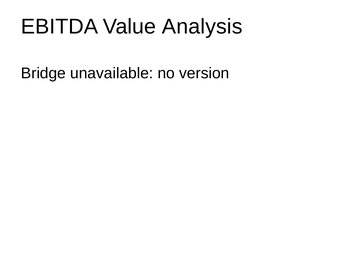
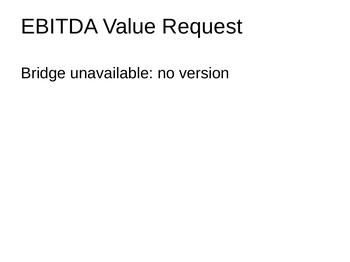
Analysis: Analysis -> Request (202, 27)
